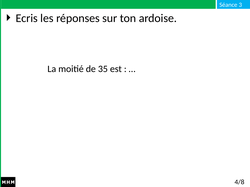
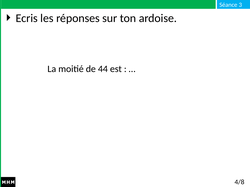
35: 35 -> 44 (103, 69)
